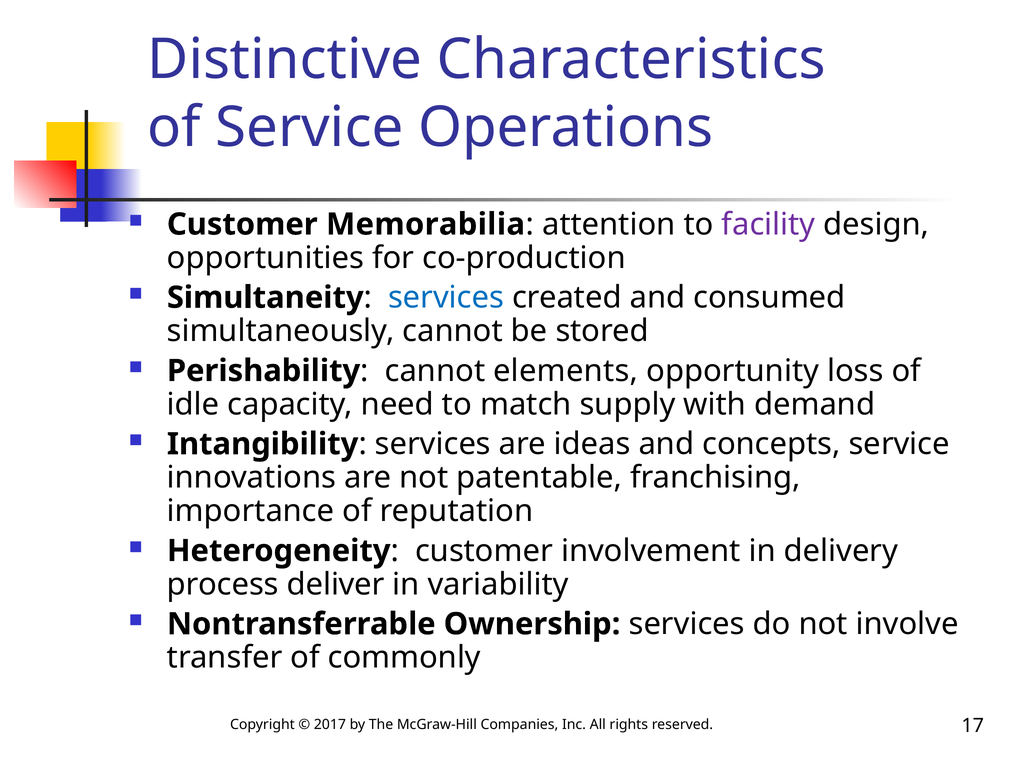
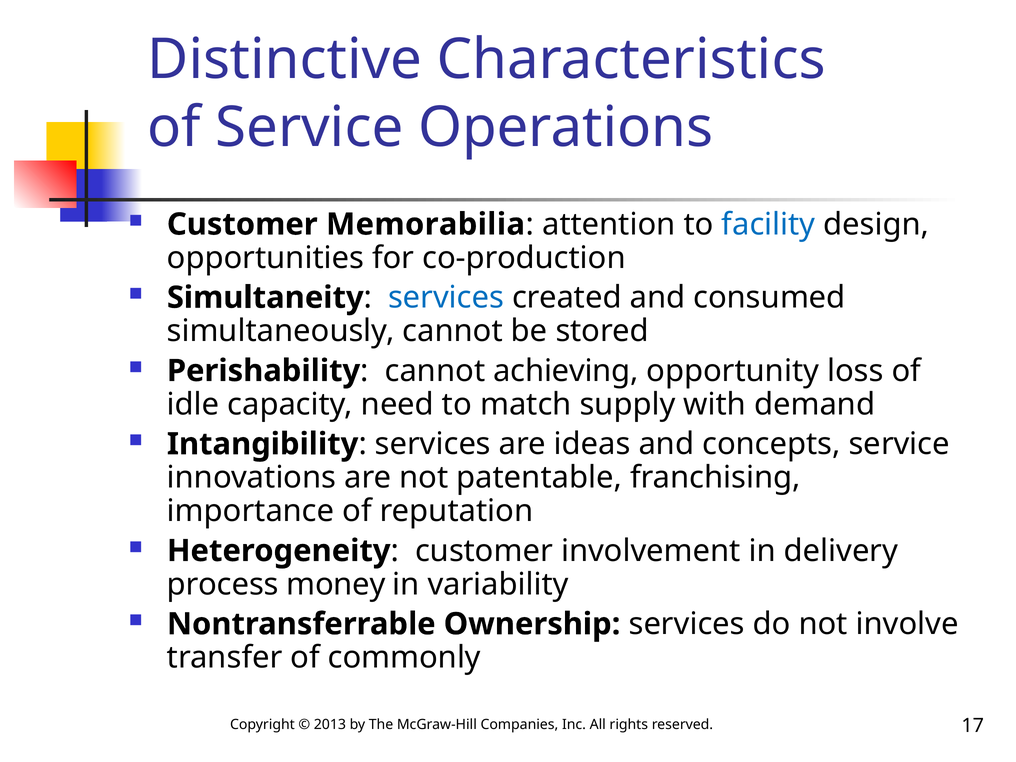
facility colour: purple -> blue (768, 224)
elements: elements -> achieving (566, 371)
deliver: deliver -> money (336, 584)
2017: 2017 -> 2013 (330, 725)
